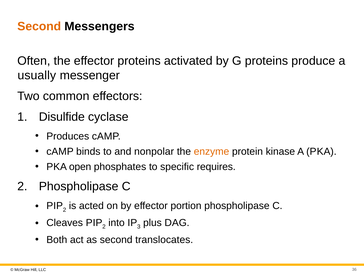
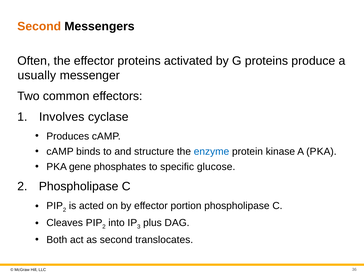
Disulfide: Disulfide -> Involves (62, 117)
nonpolar: nonpolar -> structure (154, 152)
enzyme colour: orange -> blue (211, 152)
open: open -> gene (80, 167)
requires: requires -> glucose (216, 167)
